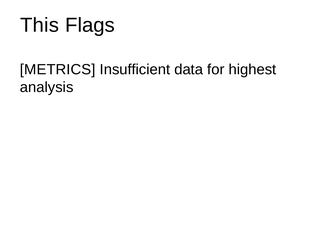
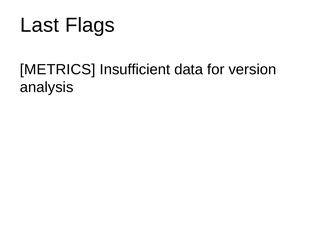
This: This -> Last (40, 25)
highest: highest -> version (252, 70)
